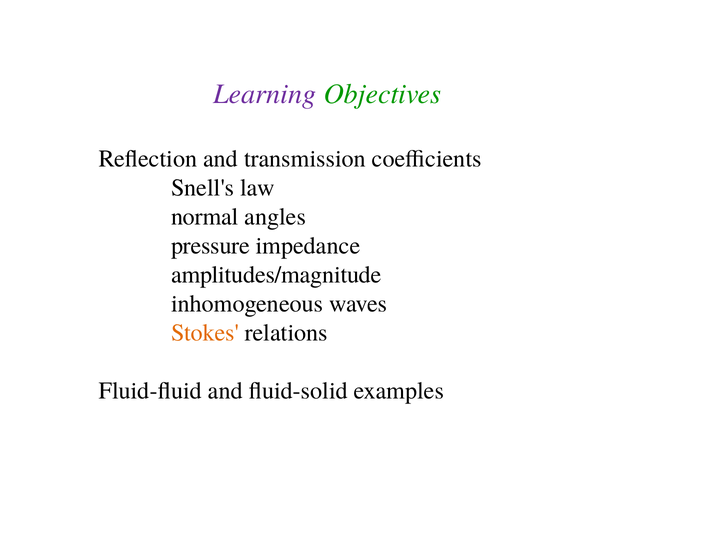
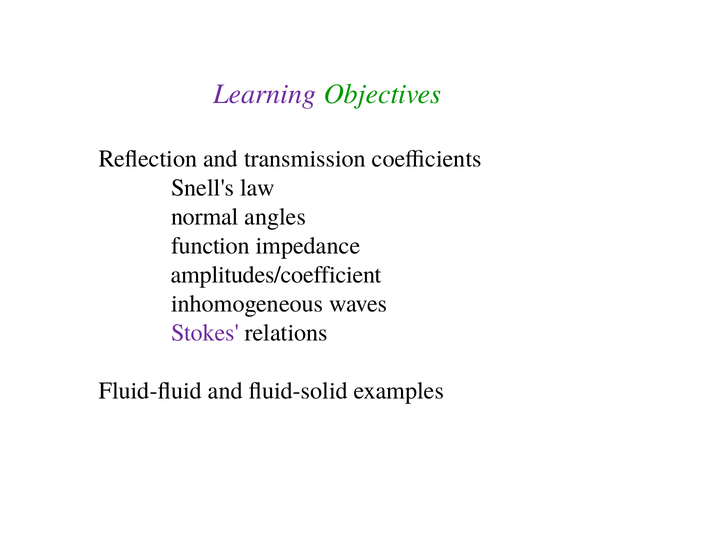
pressure: pressure -> function (210, 246)
amplitudes/magnitude: amplitudes/magnitude -> amplitudes/coefficient (276, 275)
Stokes colour: orange -> purple (205, 333)
